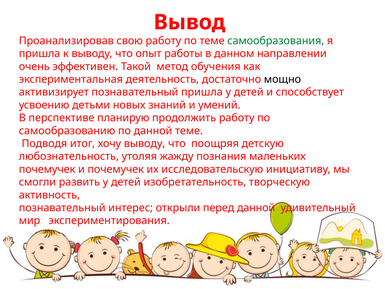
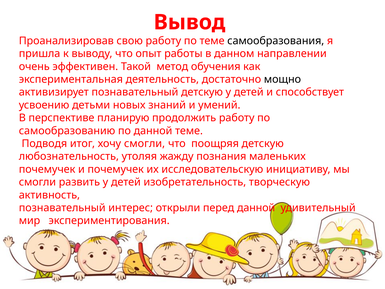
самообразования colour: green -> black (276, 41)
познавательный пришла: пришла -> детскую (202, 92)
хочу выводу: выводу -> смогли (145, 143)
